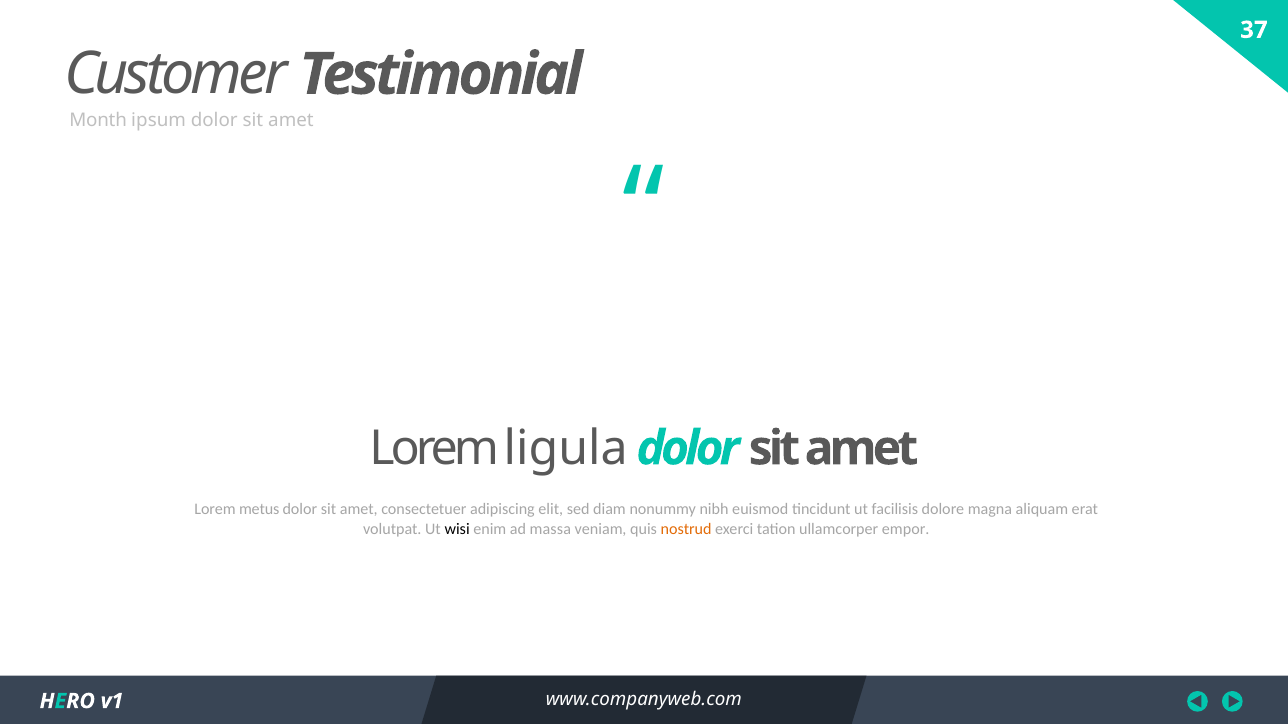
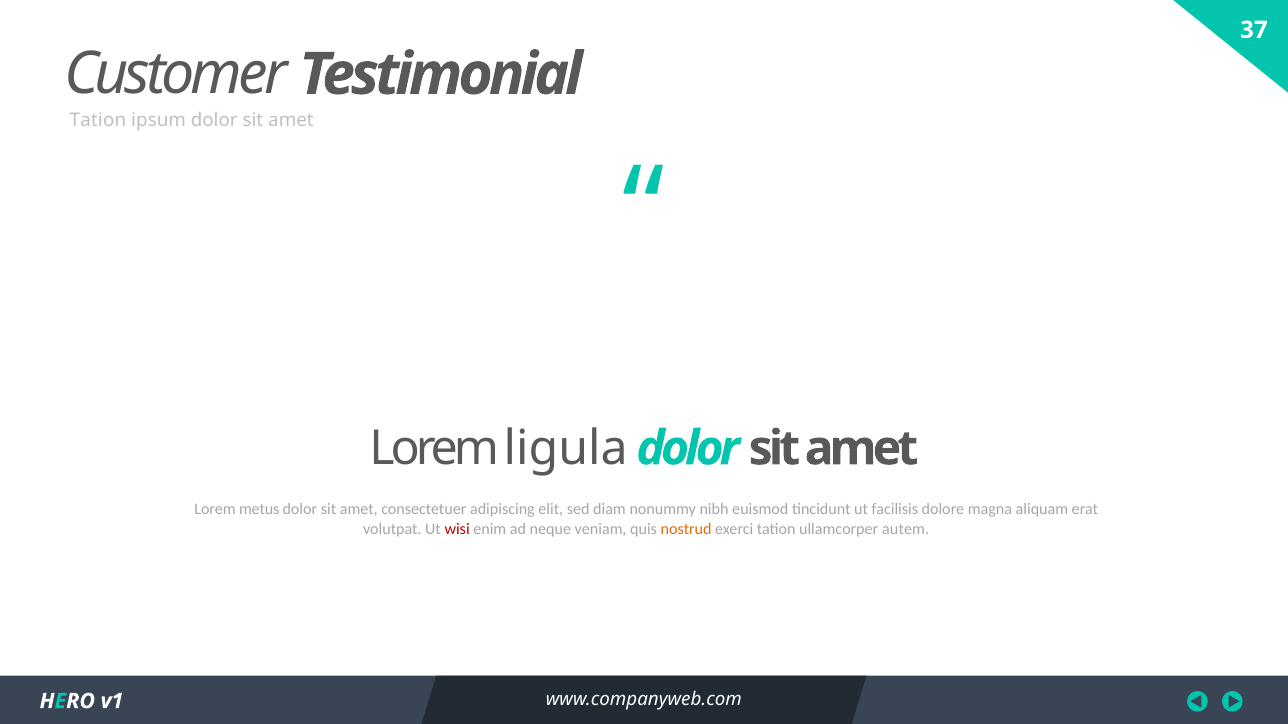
Month: Month -> Tation (98, 121)
wisi colour: black -> red (457, 529)
massa: massa -> neque (550, 529)
empor: empor -> autem (906, 529)
